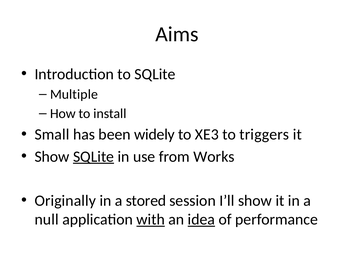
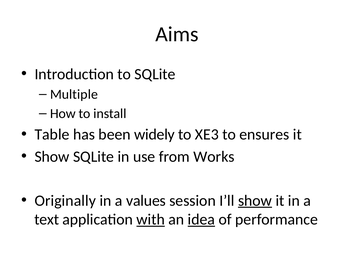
Small: Small -> Table (52, 135)
triggers: triggers -> ensures (264, 135)
SQLite underline: present -> none (94, 157)
stored: stored -> values (146, 201)
show underline: none -> present (255, 201)
null: null -> text (47, 220)
